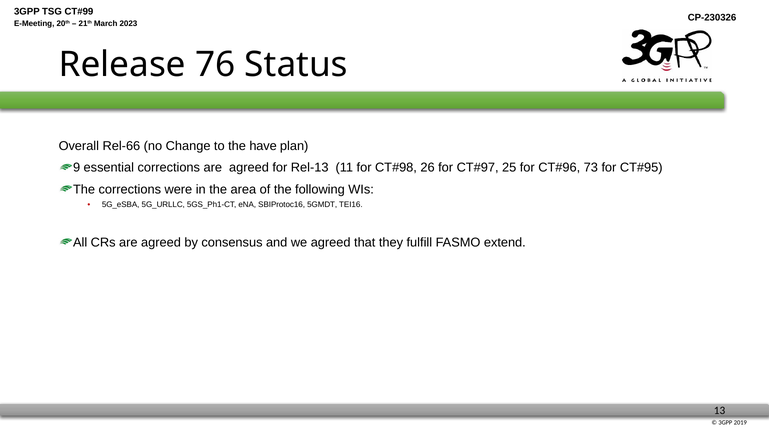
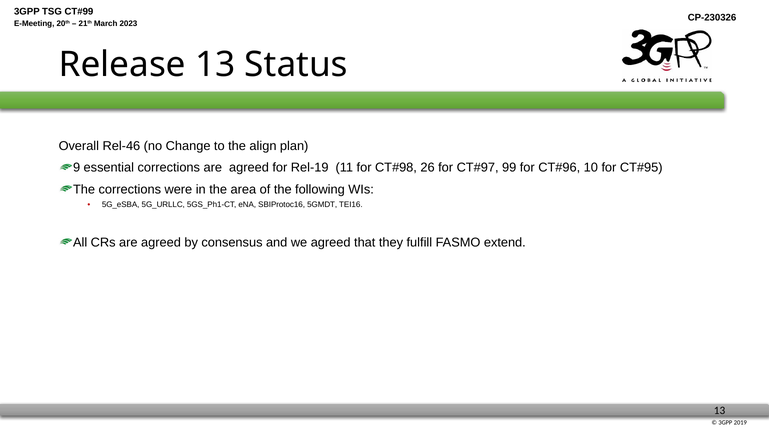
Release 76: 76 -> 13 (215, 65)
Rel-66: Rel-66 -> Rel-46 (121, 146)
have: have -> align (263, 146)
Rel-13: Rel-13 -> Rel-19 (310, 168)
25: 25 -> 99 (509, 168)
73: 73 -> 10 (591, 168)
